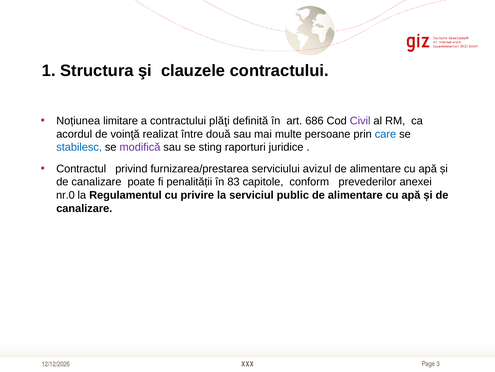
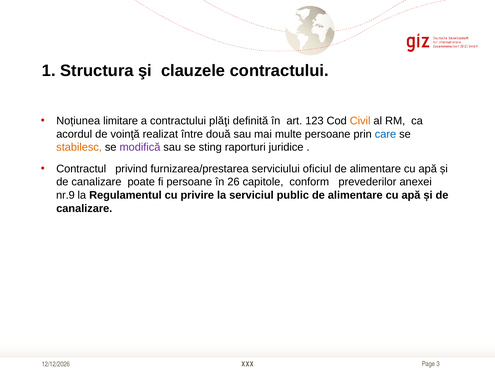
686: 686 -> 123 (314, 121)
Civil colour: purple -> orange (360, 121)
stabilesc colour: blue -> orange (79, 147)
avizul: avizul -> oficiul (317, 168)
fi penalității: penalității -> persoane (189, 182)
83: 83 -> 26 (233, 182)
nr.0: nr.0 -> nr.9 (65, 195)
